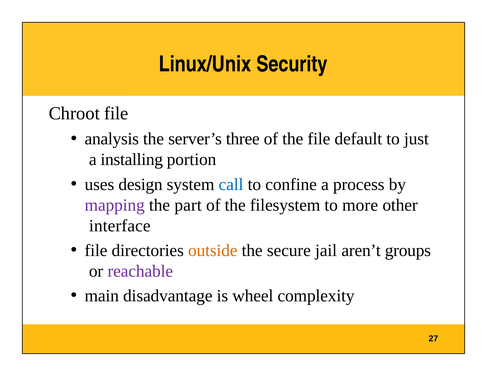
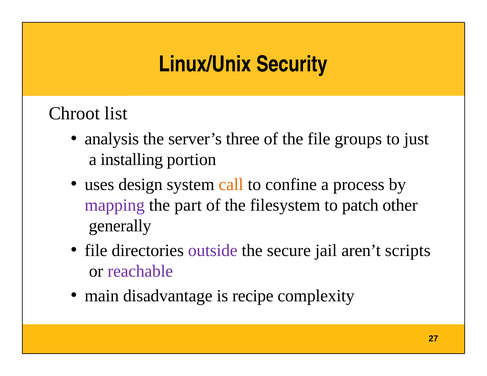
Chroot file: file -> list (116, 114)
default: default -> groups (358, 139)
call colour: blue -> orange (231, 185)
more: more -> patch (360, 205)
interface: interface -> generally (120, 226)
outside colour: orange -> purple (213, 251)
groups: groups -> scripts (408, 251)
wheel: wheel -> recipe (253, 296)
